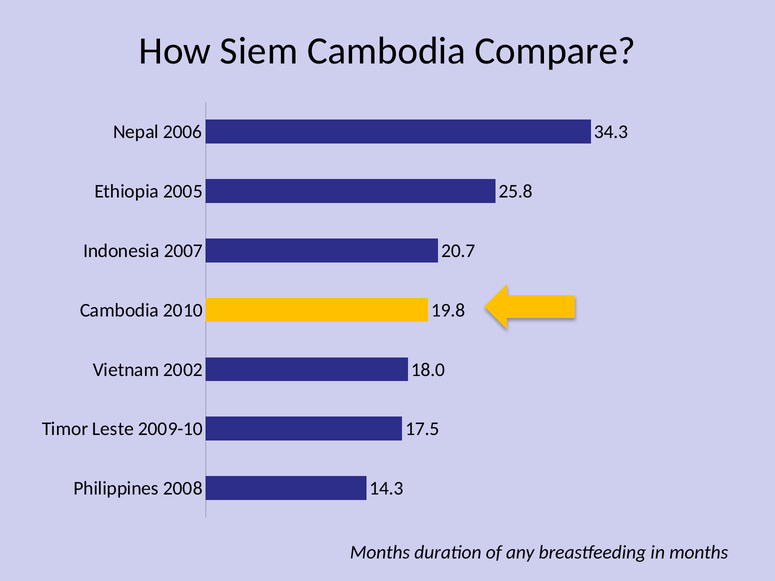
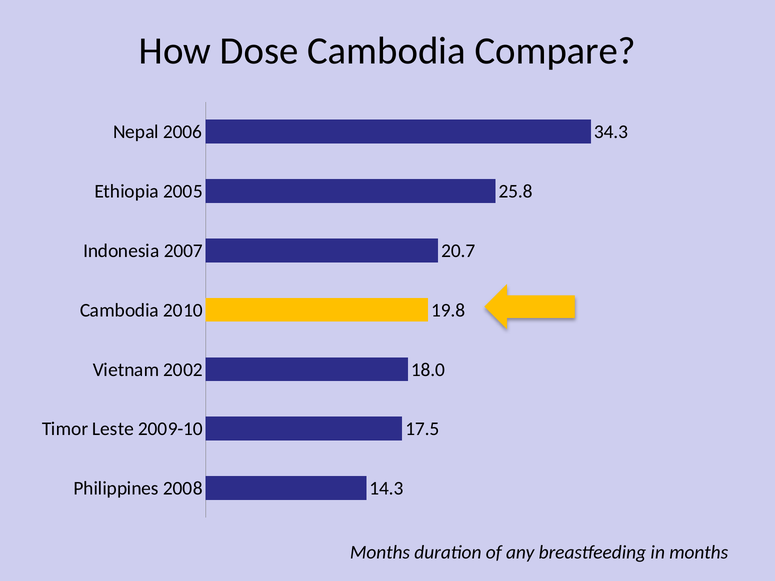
Siem: Siem -> Dose (259, 51)
